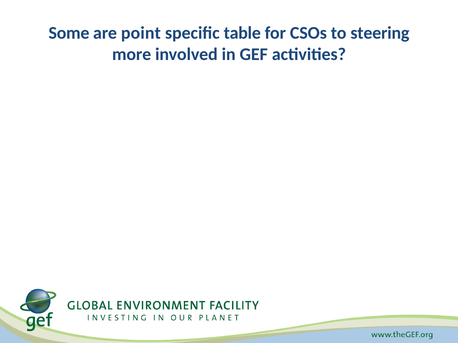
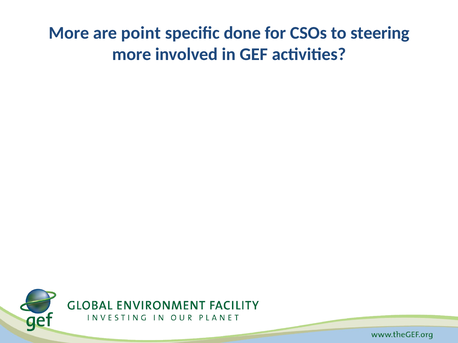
Some: Some -> More (69, 33)
table: table -> done (242, 33)
